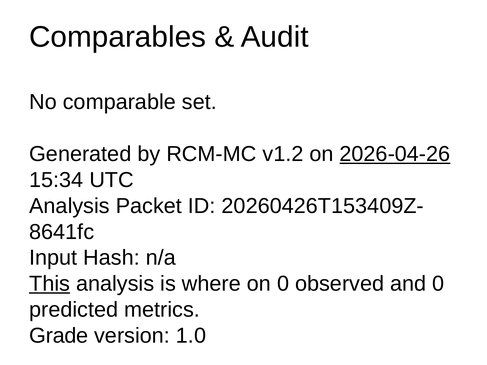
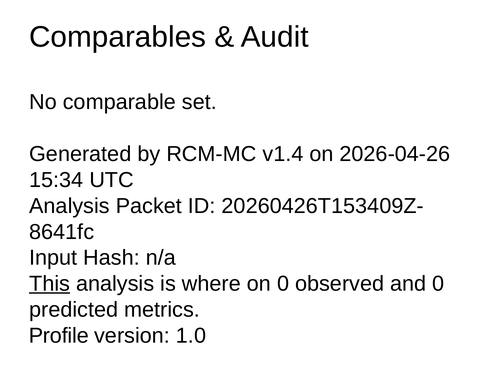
v1.2: v1.2 -> v1.4 (283, 154)
2026-04-26 underline: present -> none (395, 154)
Grade: Grade -> Profile (59, 336)
